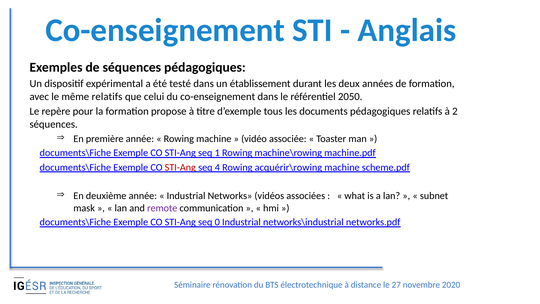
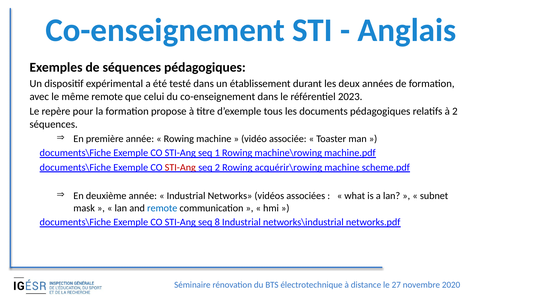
même relatifs: relatifs -> remote (107, 96)
2050: 2050 -> 2023 (350, 96)
seq 4: 4 -> 2 (217, 167)
remote colour: purple -> blue (162, 208)
0: 0 -> 8 (217, 222)
